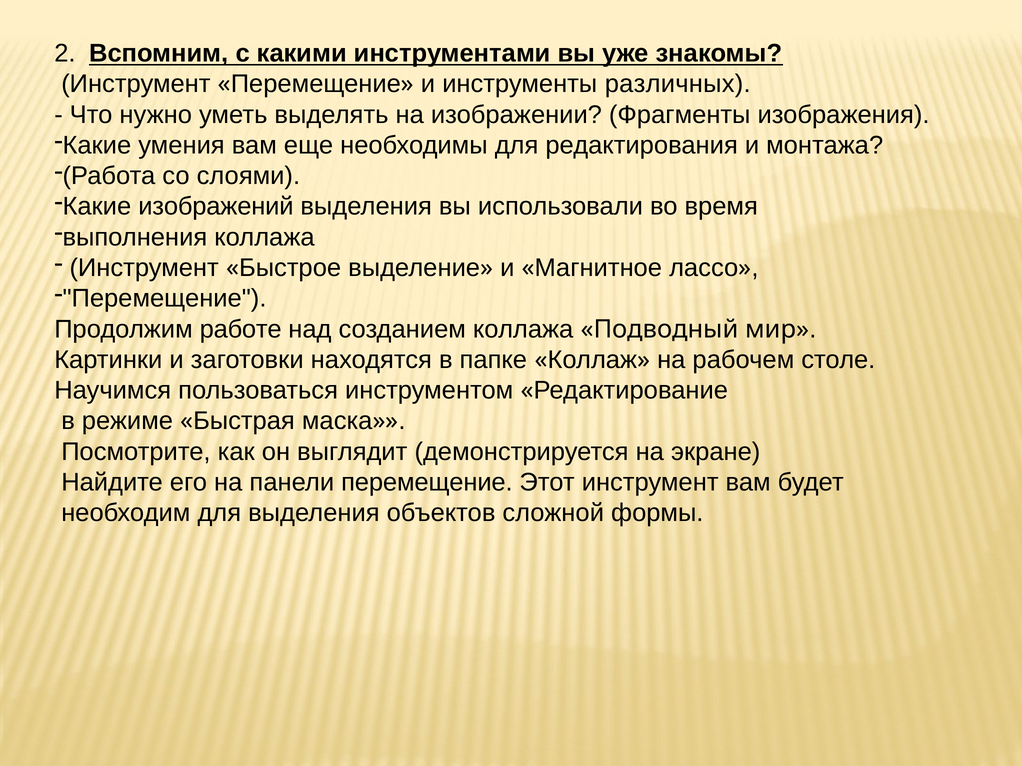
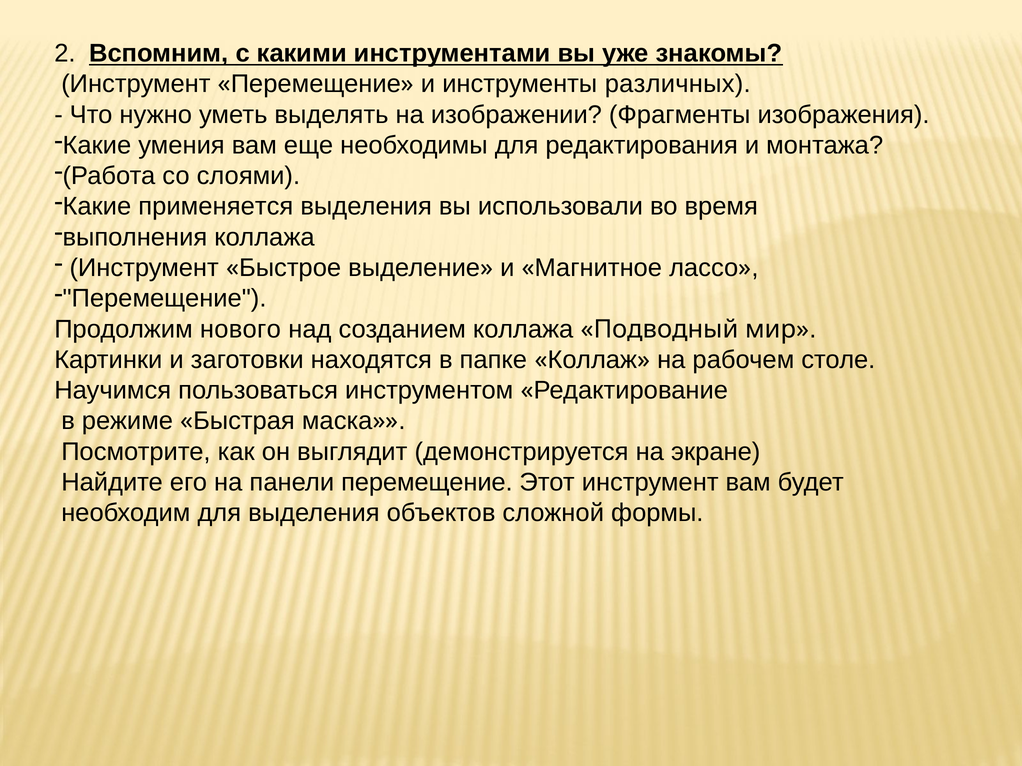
изображений: изображений -> применяется (216, 207)
работе: работе -> нового (240, 329)
